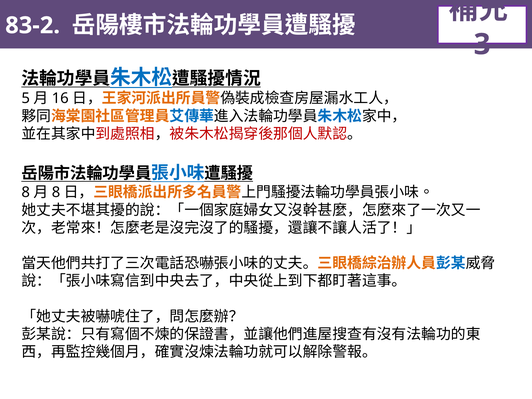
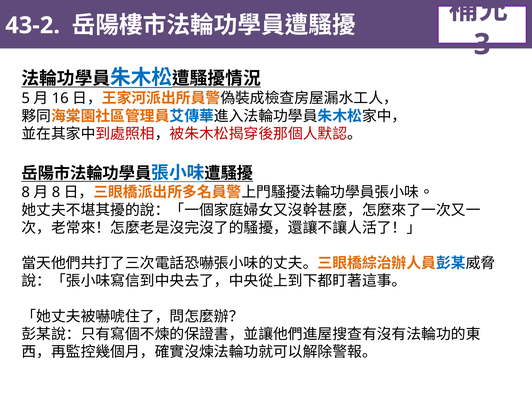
83-2: 83-2 -> 43-2 (33, 25)
